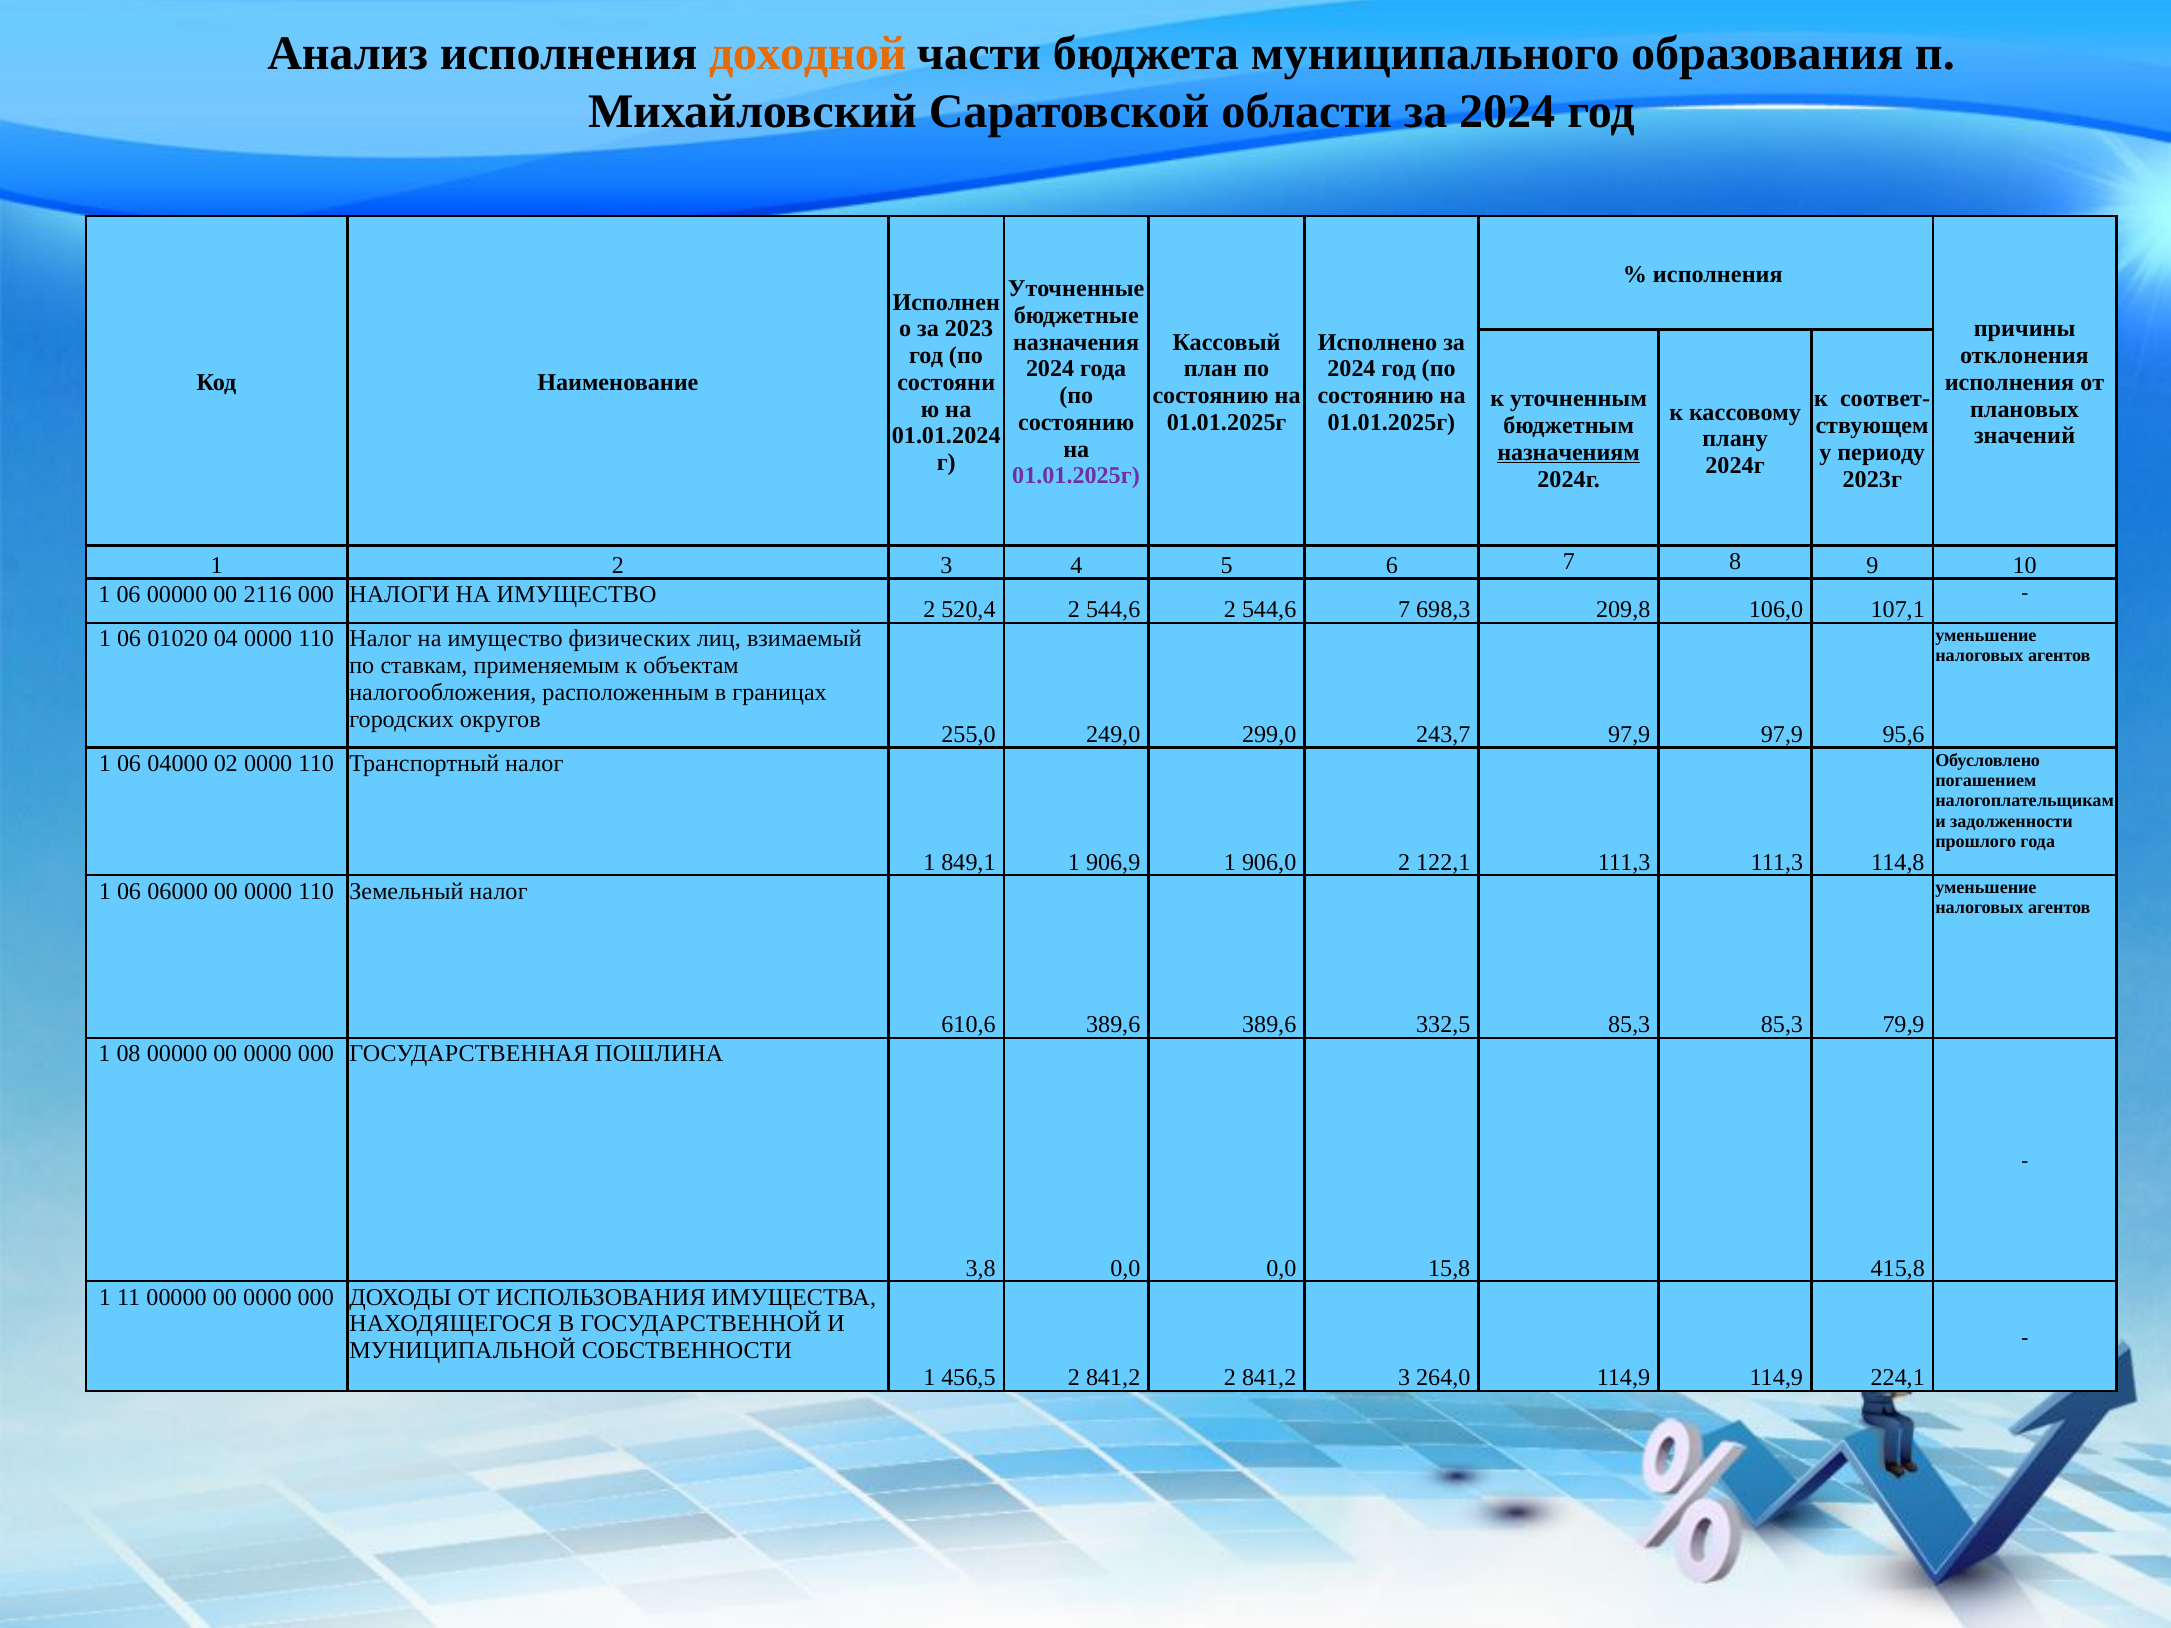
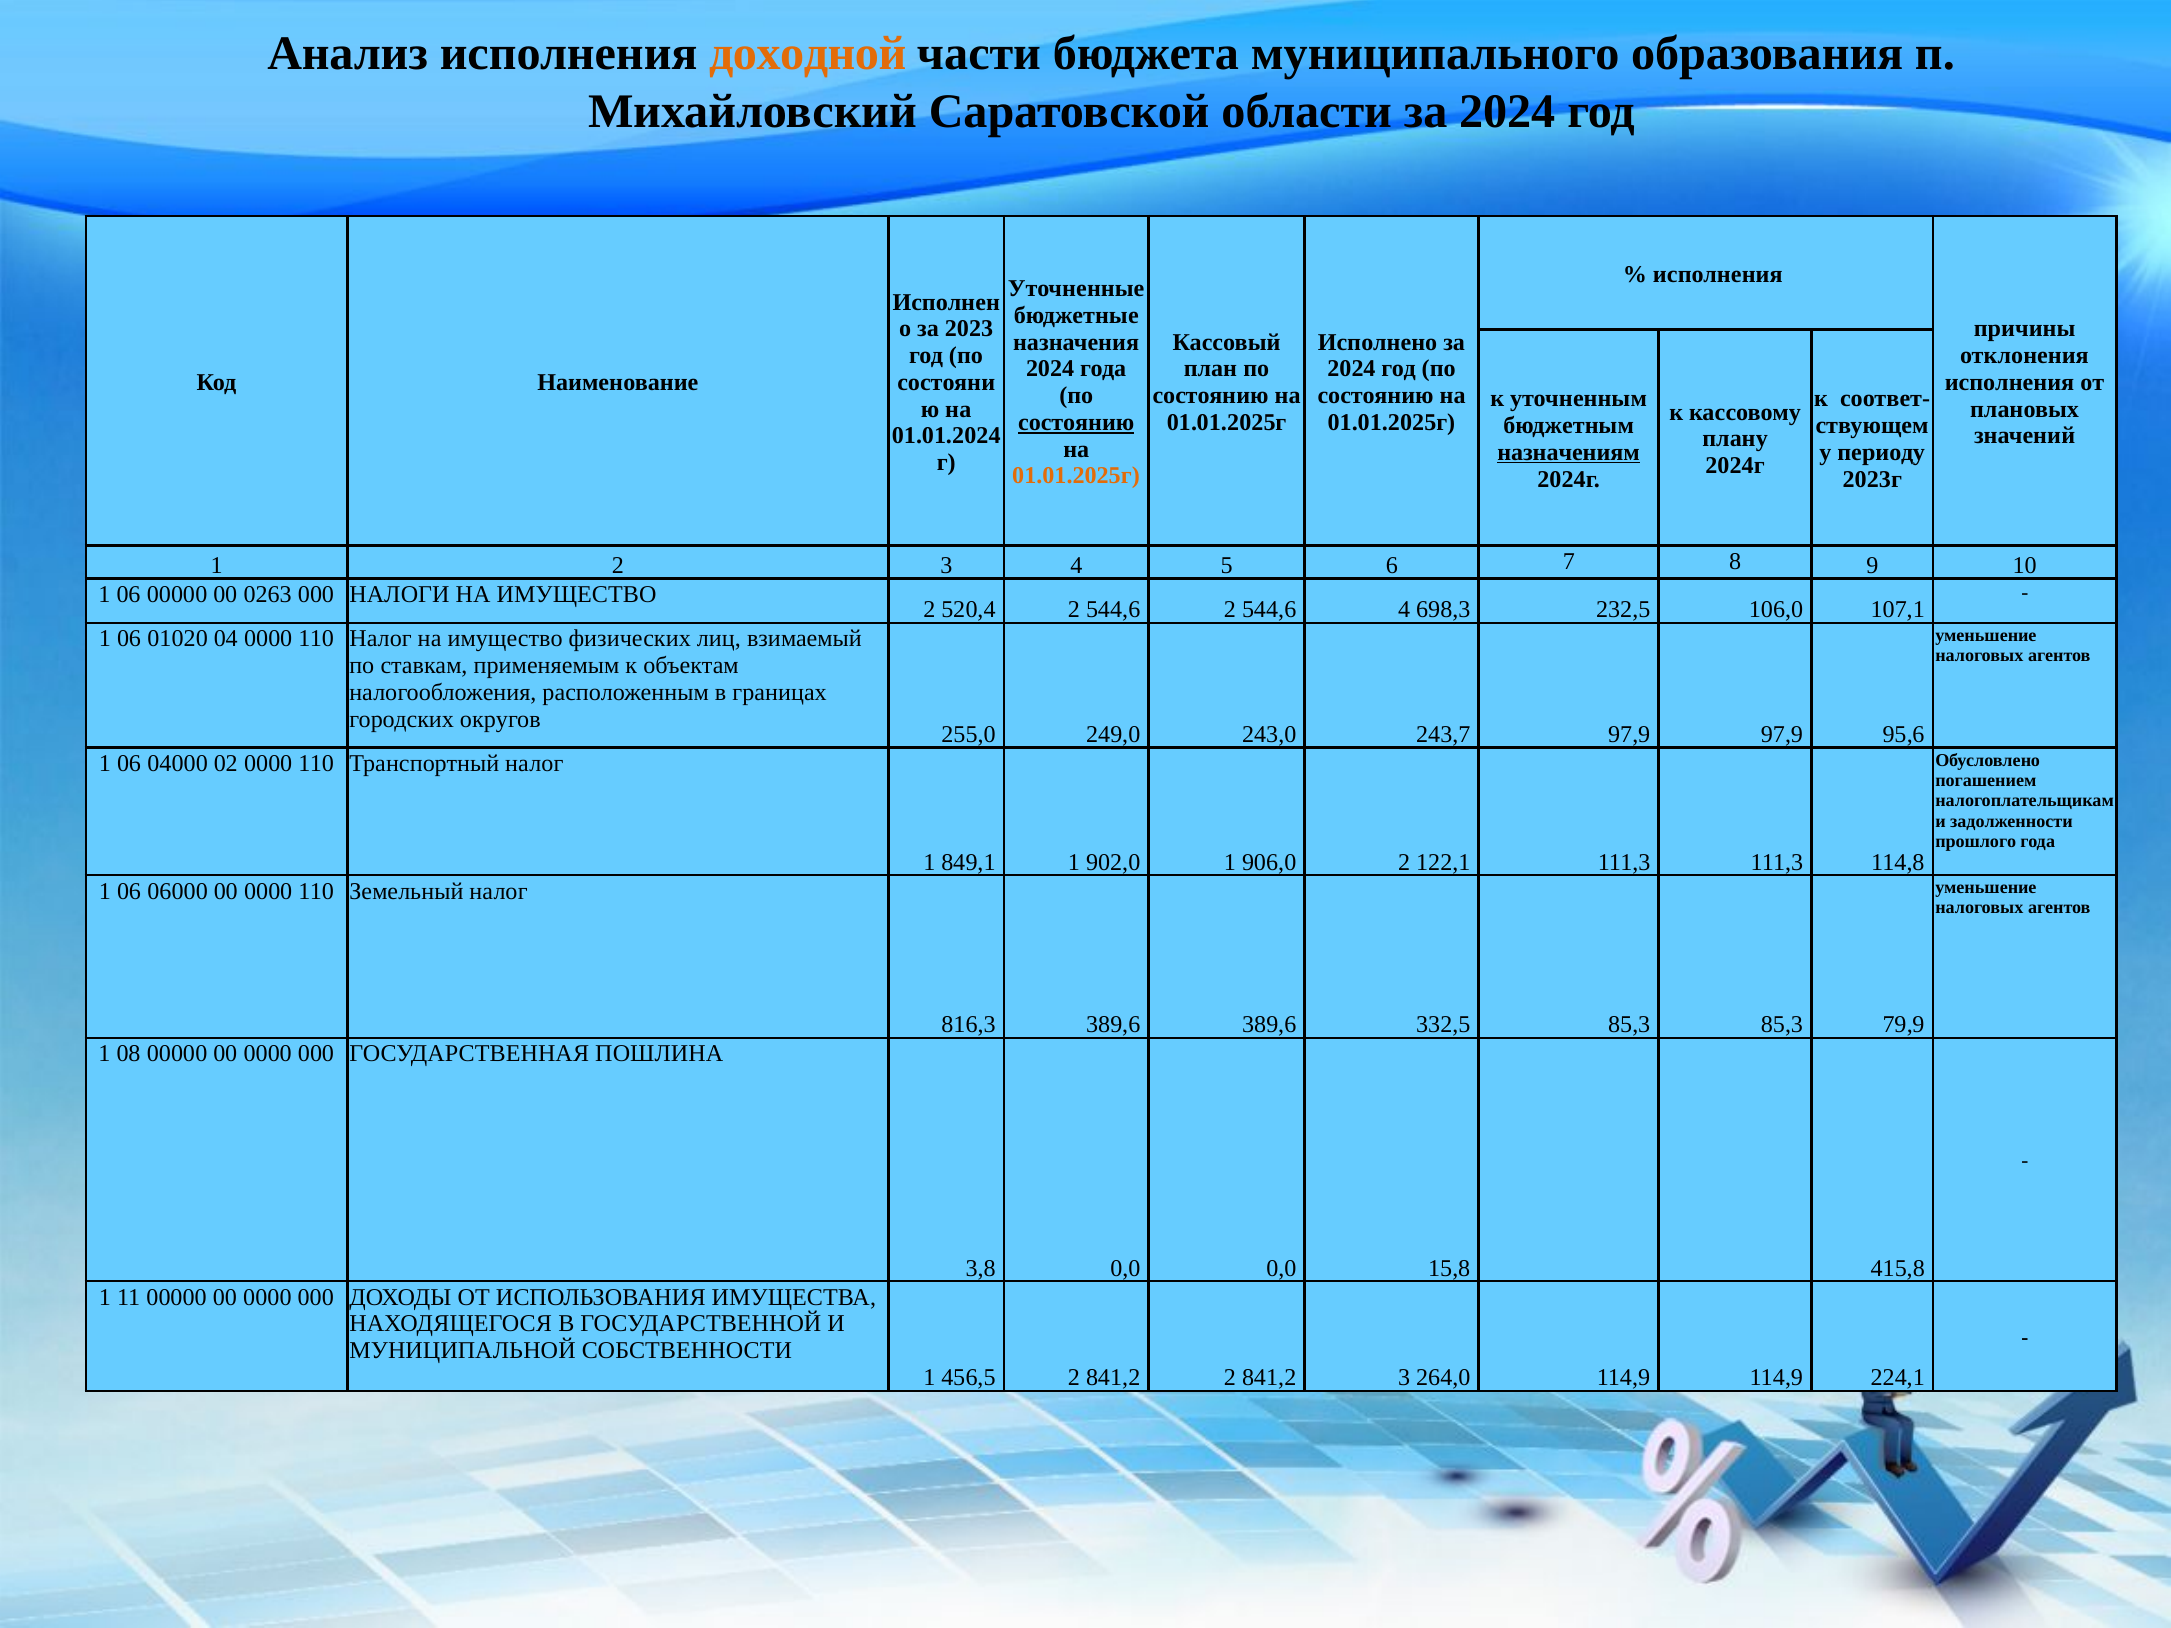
состоянию underline: none -> present (1076, 423)
01.01.2025г colour: purple -> orange (1076, 476)
2116: 2116 -> 0263 (268, 595)
544,6 7: 7 -> 4 (1404, 610)
209,8: 209,8 -> 232,5 (1623, 610)
299,0: 299,0 -> 243,0 (1269, 735)
906,9: 906,9 -> 902,0 (1113, 862)
610,6: 610,6 -> 816,3 (969, 1025)
